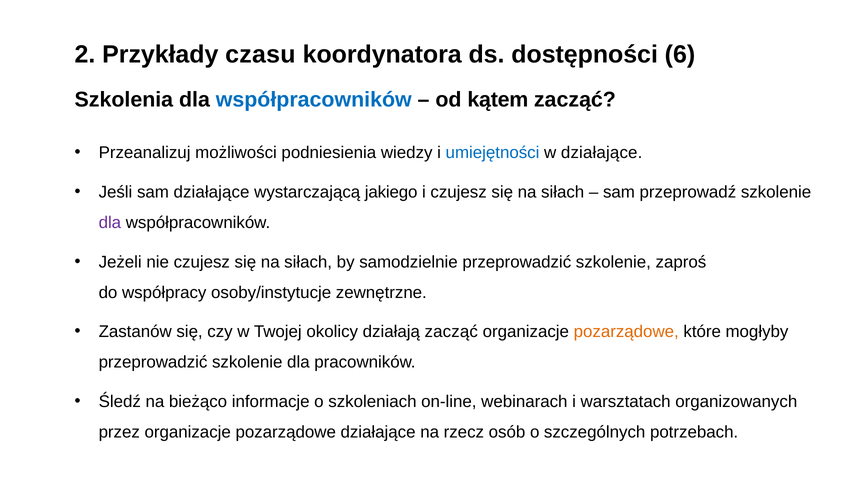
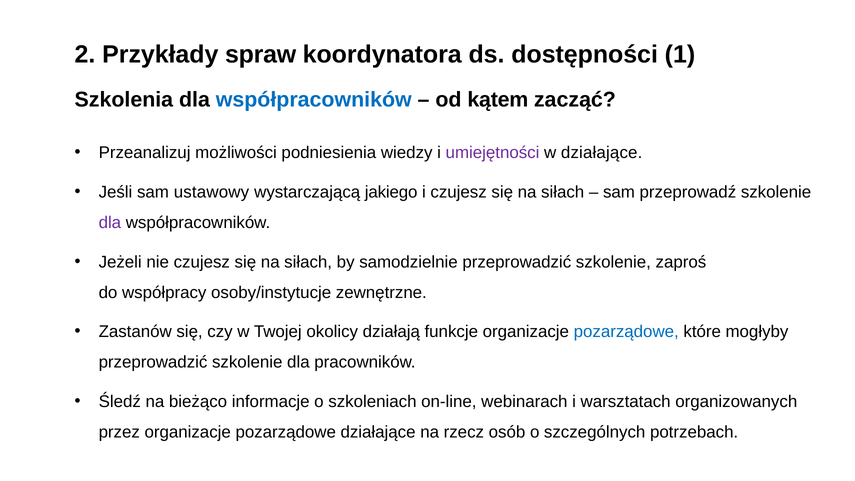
czasu: czasu -> spraw (261, 54)
6: 6 -> 1 (680, 54)
umiejętności colour: blue -> purple (493, 153)
sam działające: działające -> ustawowy (211, 192)
działają zacząć: zacząć -> funkcje (451, 332)
pozarządowe colour: orange -> blue (626, 332)
